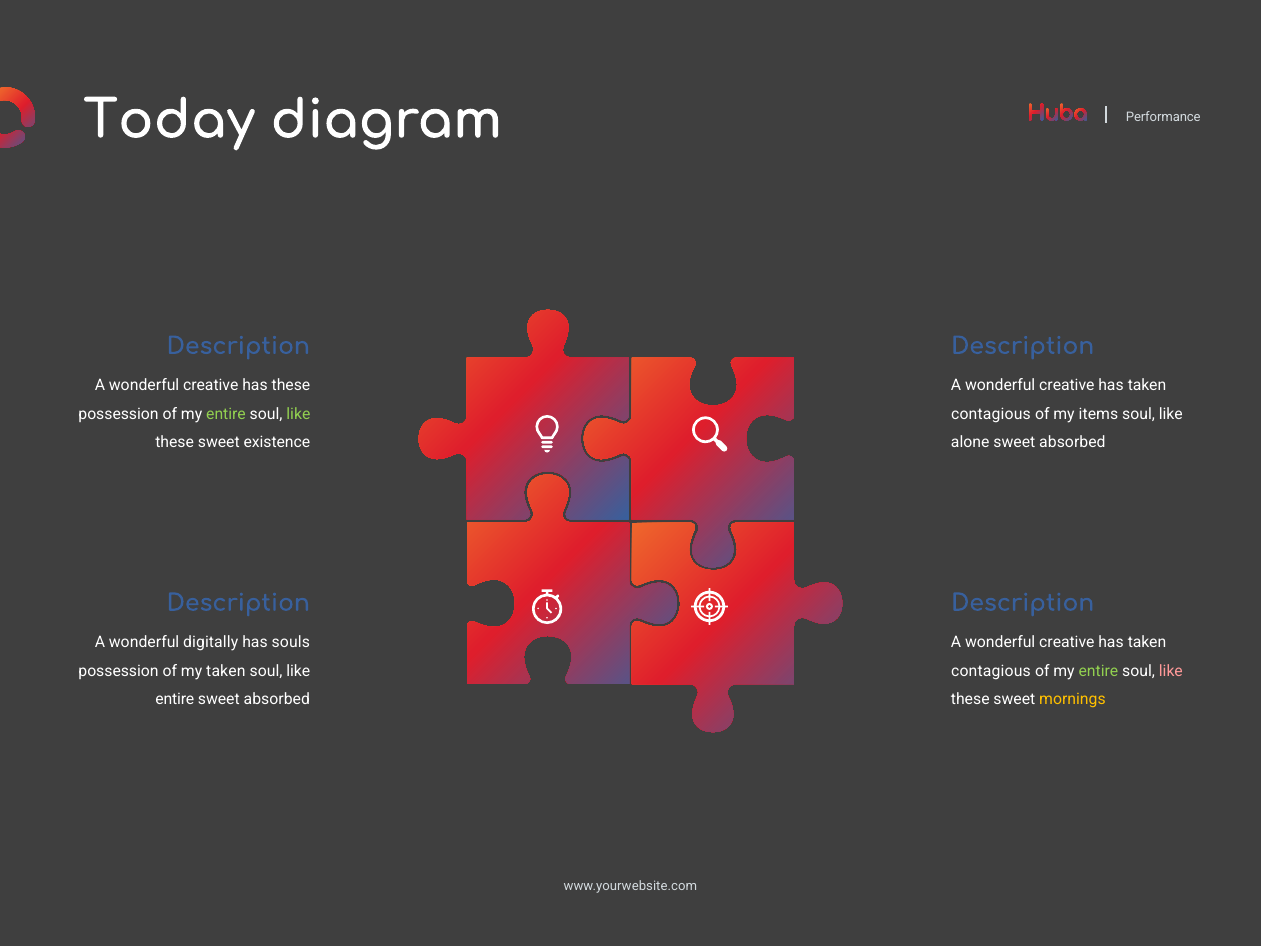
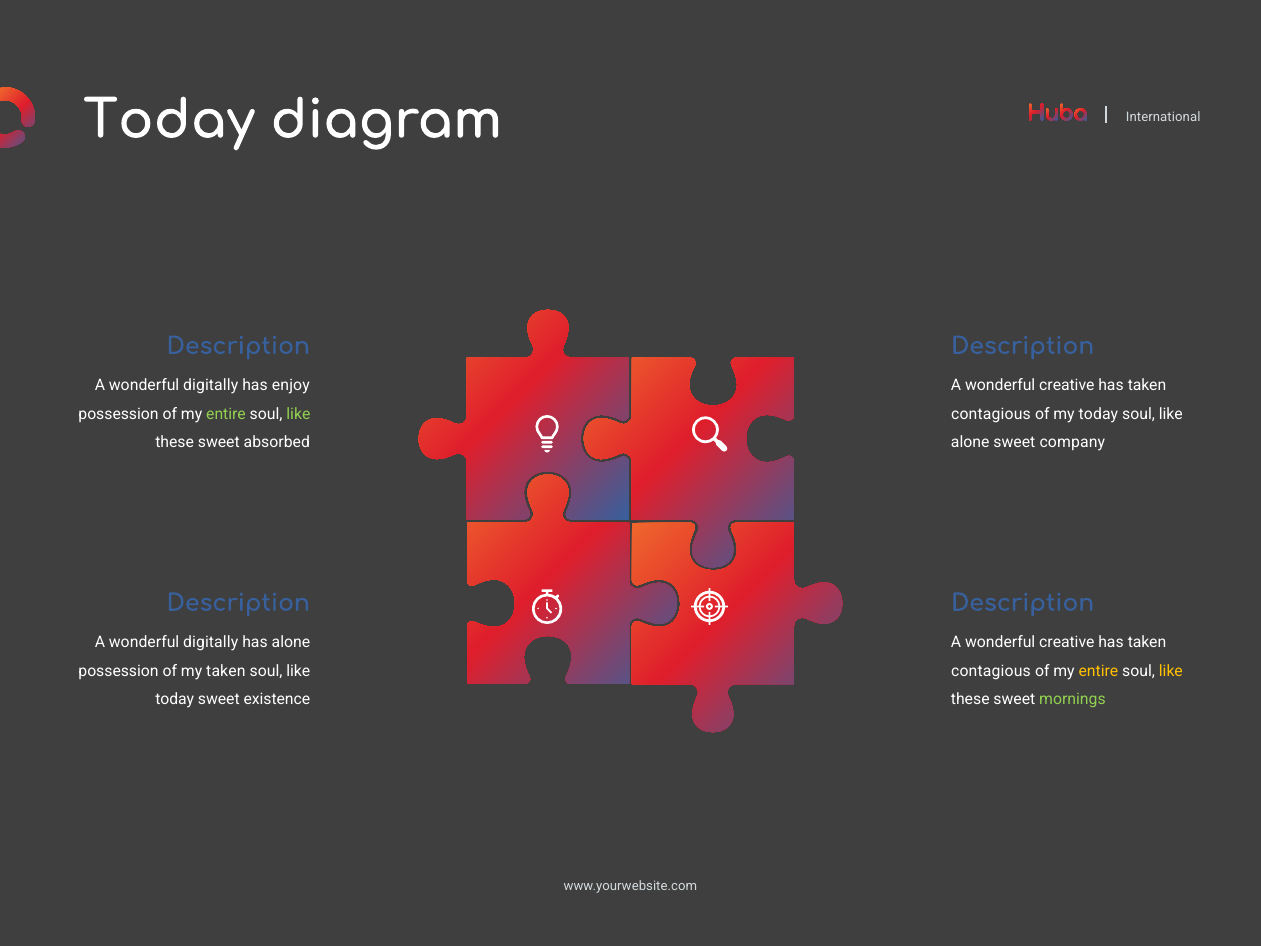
Performance: Performance -> International (1163, 117)
creative: creative -> digitally (211, 386)
has these: these -> enjoy (291, 386)
my items: items -> today (1098, 414)
existence: existence -> absorbed (277, 442)
absorbed: absorbed -> company (1072, 442)
has souls: souls -> alone (291, 642)
entire colour: light green -> yellow (1098, 671)
like colour: pink -> yellow (1171, 671)
entire: entire -> today (175, 699)
absorbed: absorbed -> existence (277, 699)
mornings colour: yellow -> light green (1072, 699)
